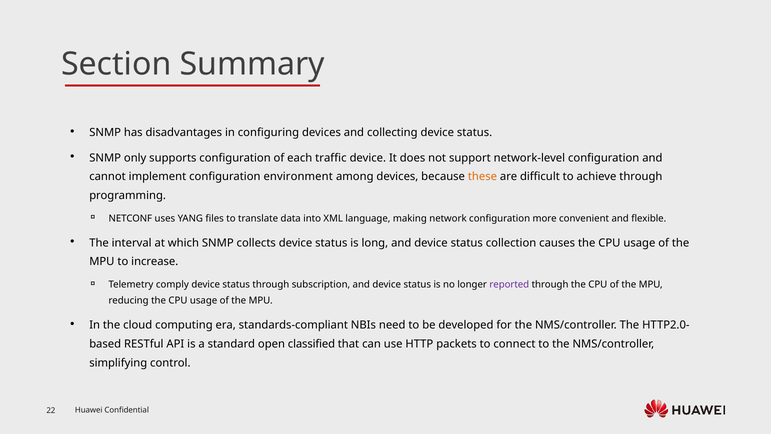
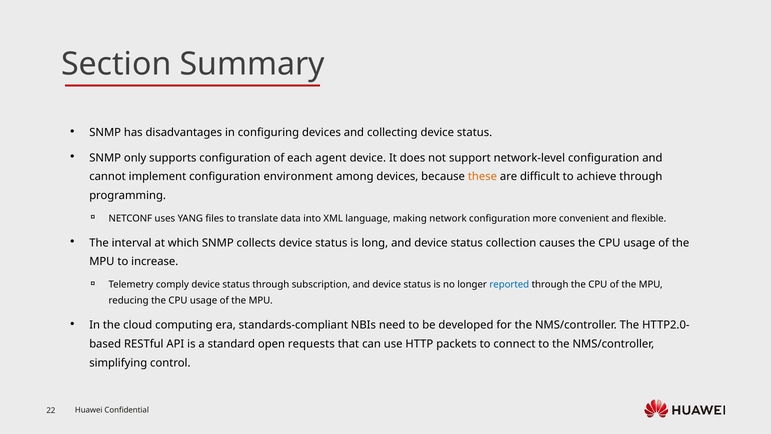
traffic: traffic -> agent (331, 158)
reported colour: purple -> blue (509, 284)
classified: classified -> requests (311, 344)
